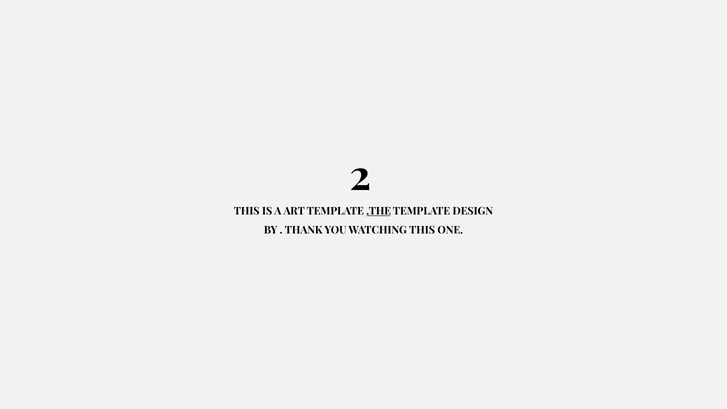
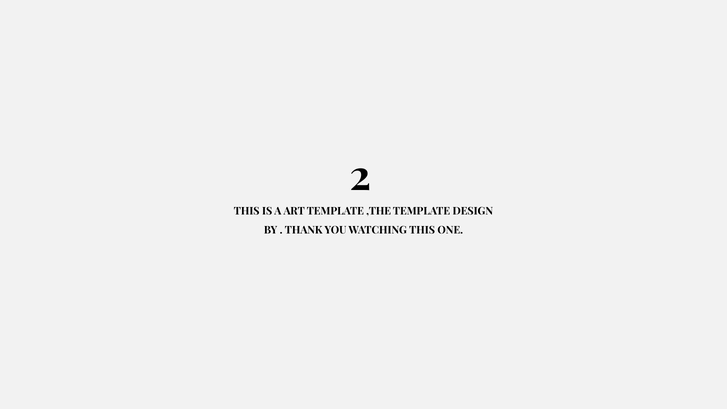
,THE underline: present -> none (379, 211)
